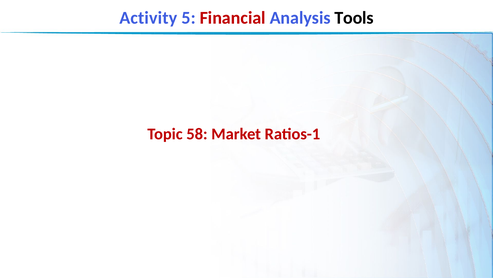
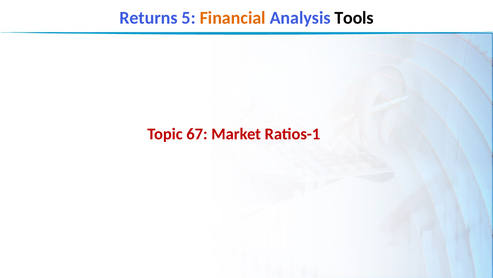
Activity: Activity -> Returns (148, 18)
Financial colour: red -> orange (233, 18)
58: 58 -> 67 (197, 134)
